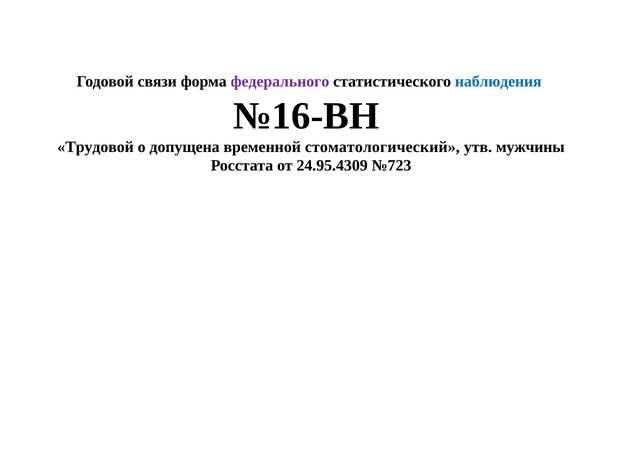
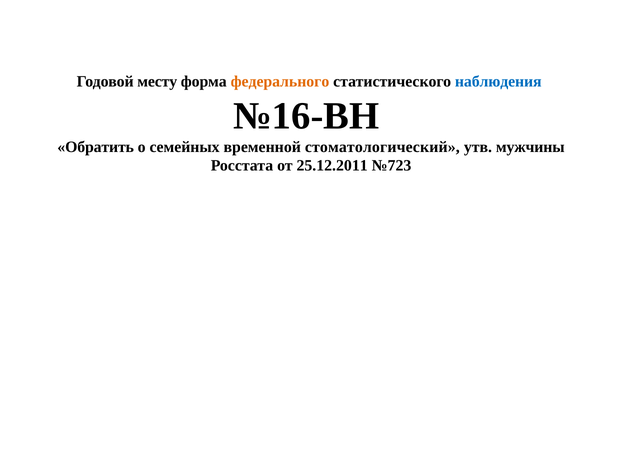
связи: связи -> месту (157, 82)
федерального colour: purple -> orange (280, 82)
Трудовой: Трудовой -> Обратить (96, 147)
допущена: допущена -> семейных (185, 147)
24.95.4309: 24.95.4309 -> 25.12.2011 (332, 166)
